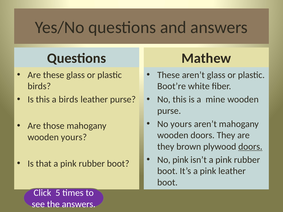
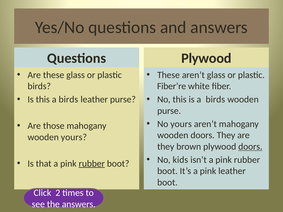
Mathew: Mathew -> Plywood (206, 58)
Boot’re: Boot’re -> Fiber’re (172, 86)
is a mine: mine -> birds (215, 100)
No pink: pink -> kids (180, 160)
rubber underline: none -> present (92, 164)
5: 5 -> 2 (58, 193)
